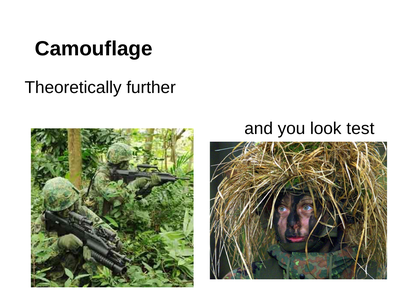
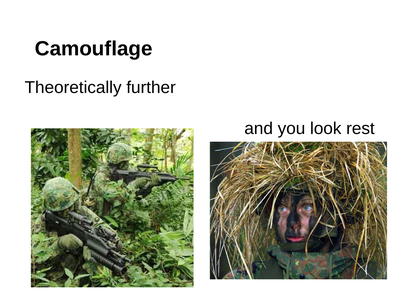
test: test -> rest (360, 129)
